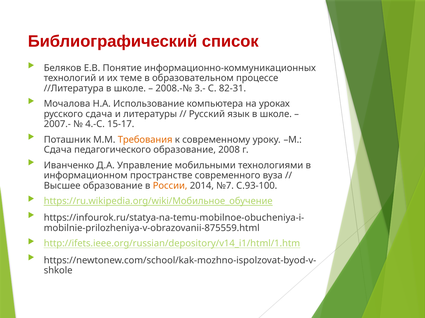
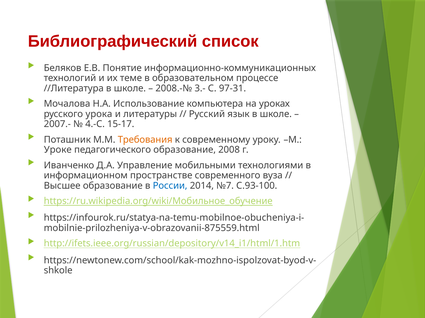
82-31: 82-31 -> 97-31 (232, 89)
русского сдача: сдача -> урока (99, 114)
Сдача: Сдача -> Уроке (58, 150)
России colour: orange -> blue (170, 186)
